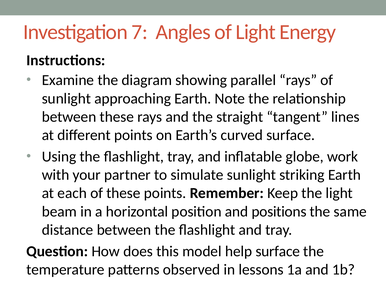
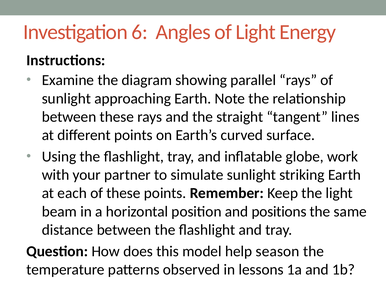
7: 7 -> 6 (140, 32)
help surface: surface -> season (278, 252)
